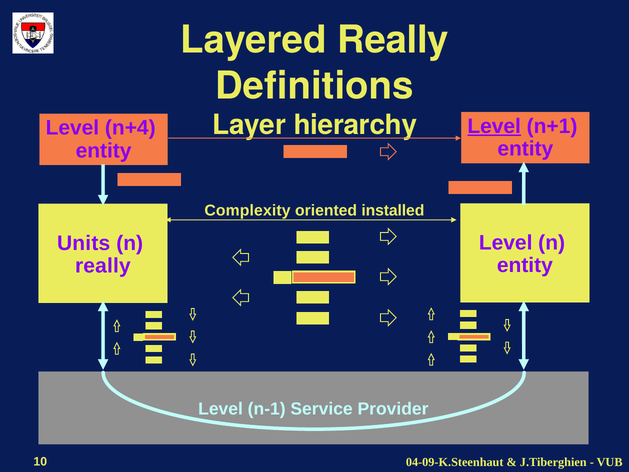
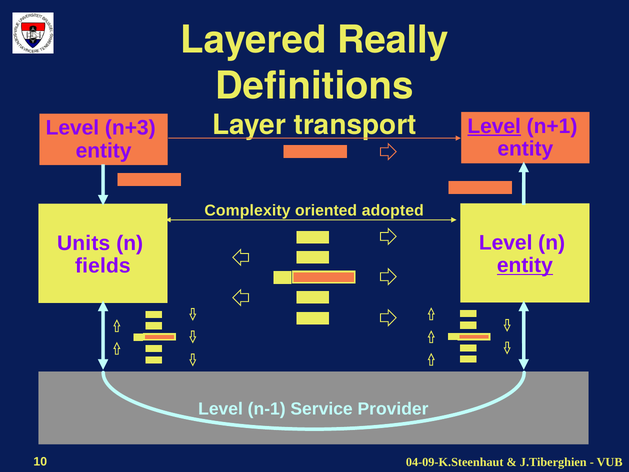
hierarchy: hierarchy -> transport (355, 125)
n+4: n+4 -> n+3 (130, 128)
installed: installed -> adopted (393, 211)
entity underline: none -> present (525, 265)
really: really -> fields (103, 266)
